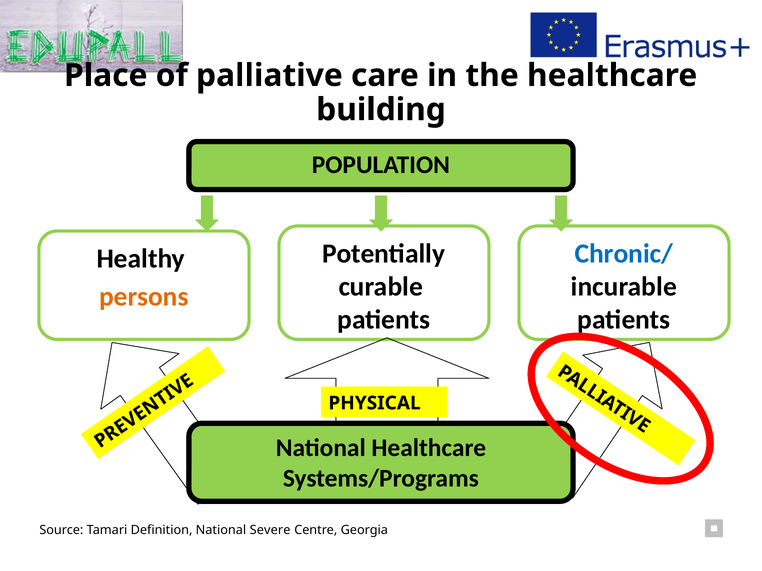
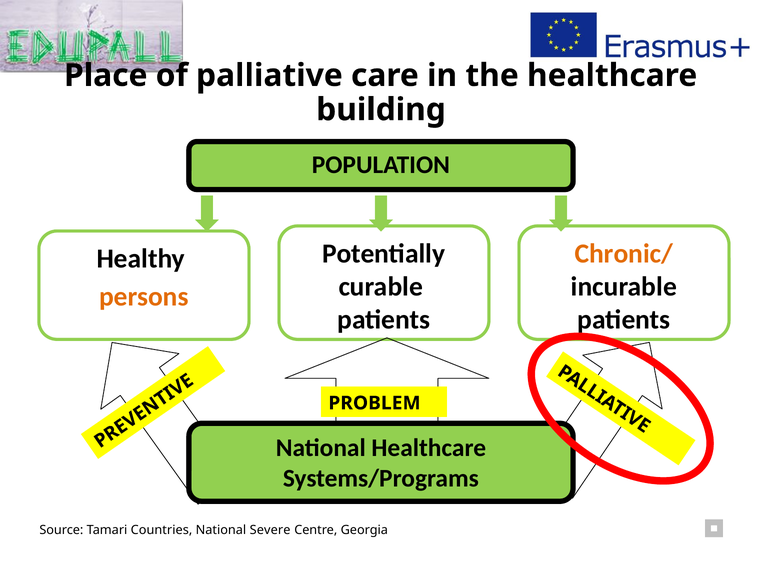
Chronic/ colour: blue -> orange (624, 254)
PHYSICAL: PHYSICAL -> PROBLEM (374, 403)
Definition: Definition -> Countries (162, 530)
